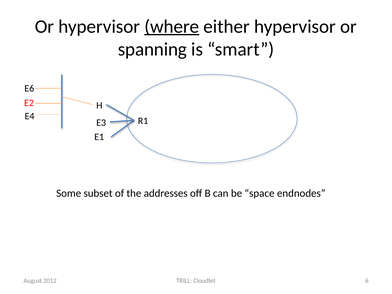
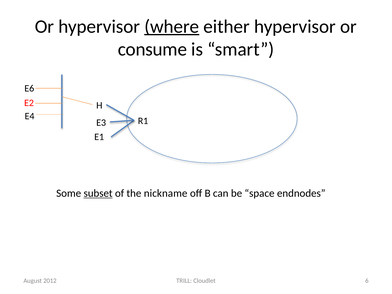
spanning: spanning -> consume (152, 49)
subset underline: none -> present (98, 193)
addresses: addresses -> nickname (166, 193)
